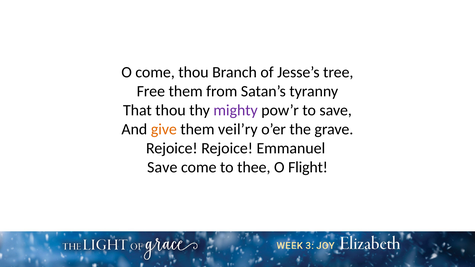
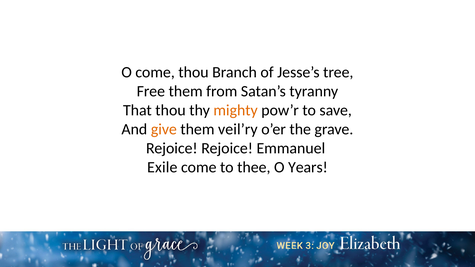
mighty colour: purple -> orange (236, 110)
Save: Save -> Exile (162, 167)
Flight: Flight -> Years (308, 167)
